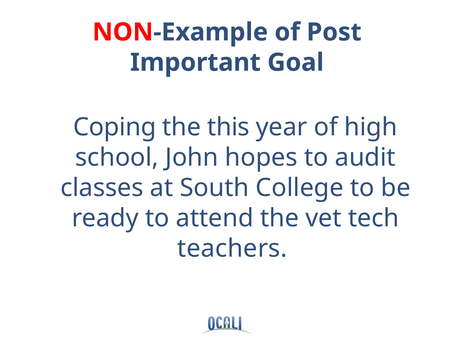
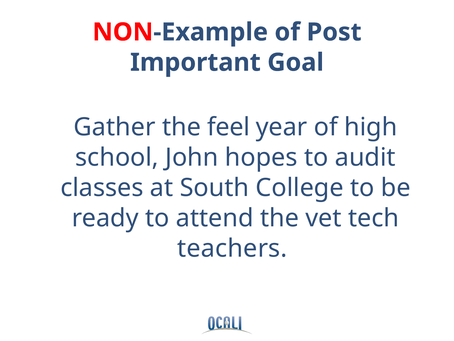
Coping: Coping -> Gather (115, 127)
this: this -> feel (228, 127)
